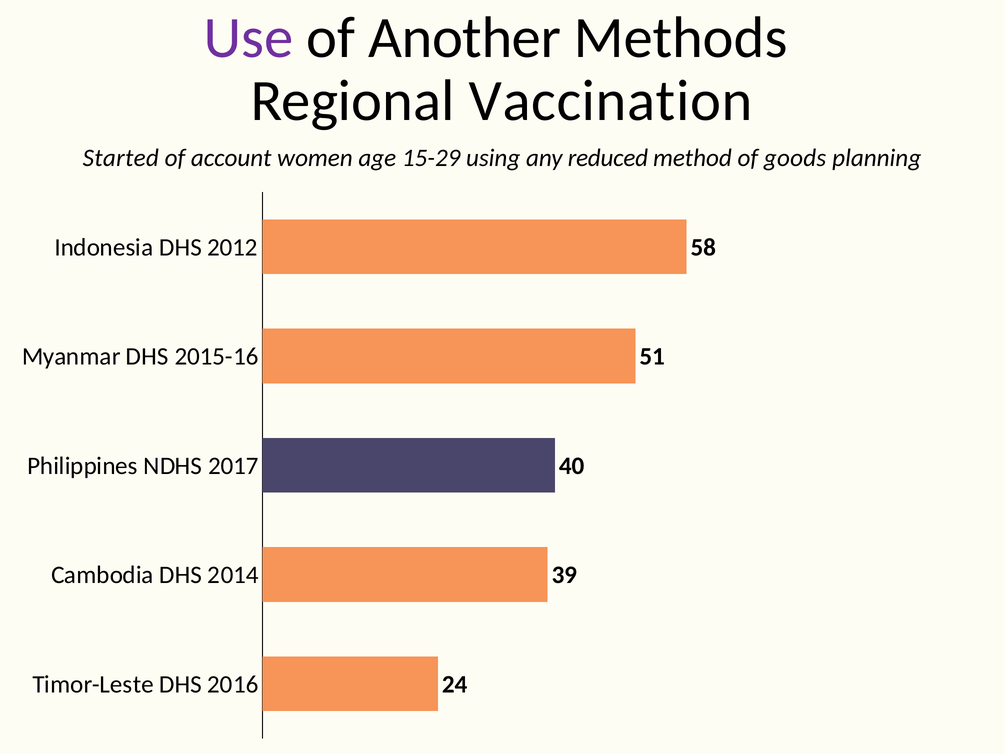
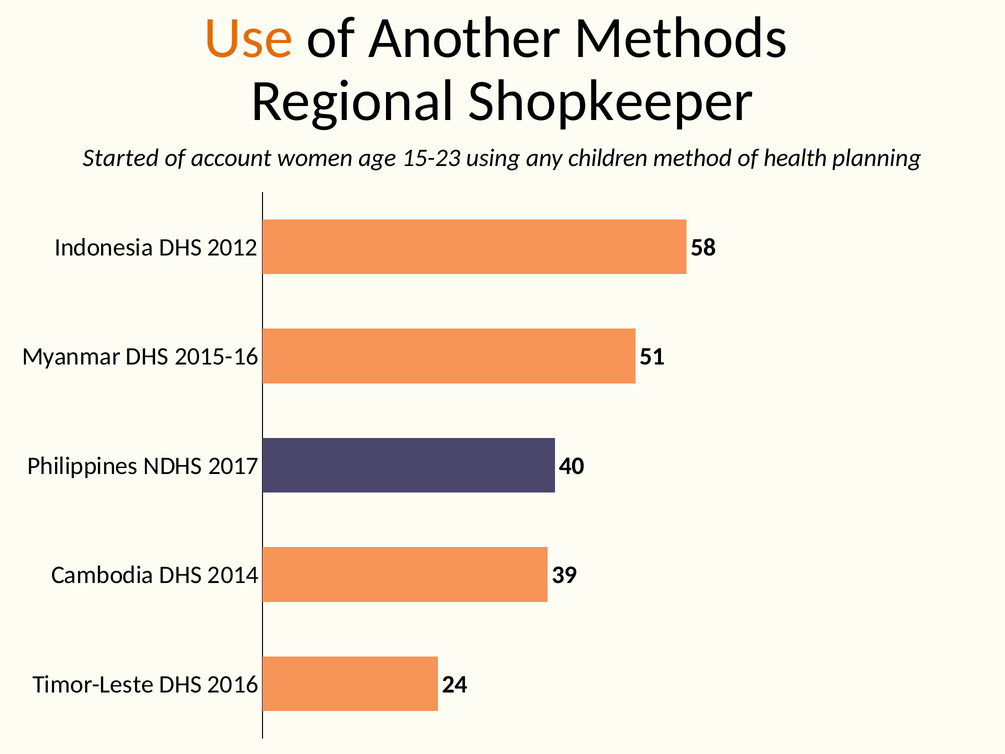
Use colour: purple -> orange (248, 38)
Vaccination: Vaccination -> Shopkeeper (611, 101)
15-29: 15-29 -> 15-23 (431, 158)
reduced: reduced -> children (608, 158)
goods: goods -> health (795, 158)
